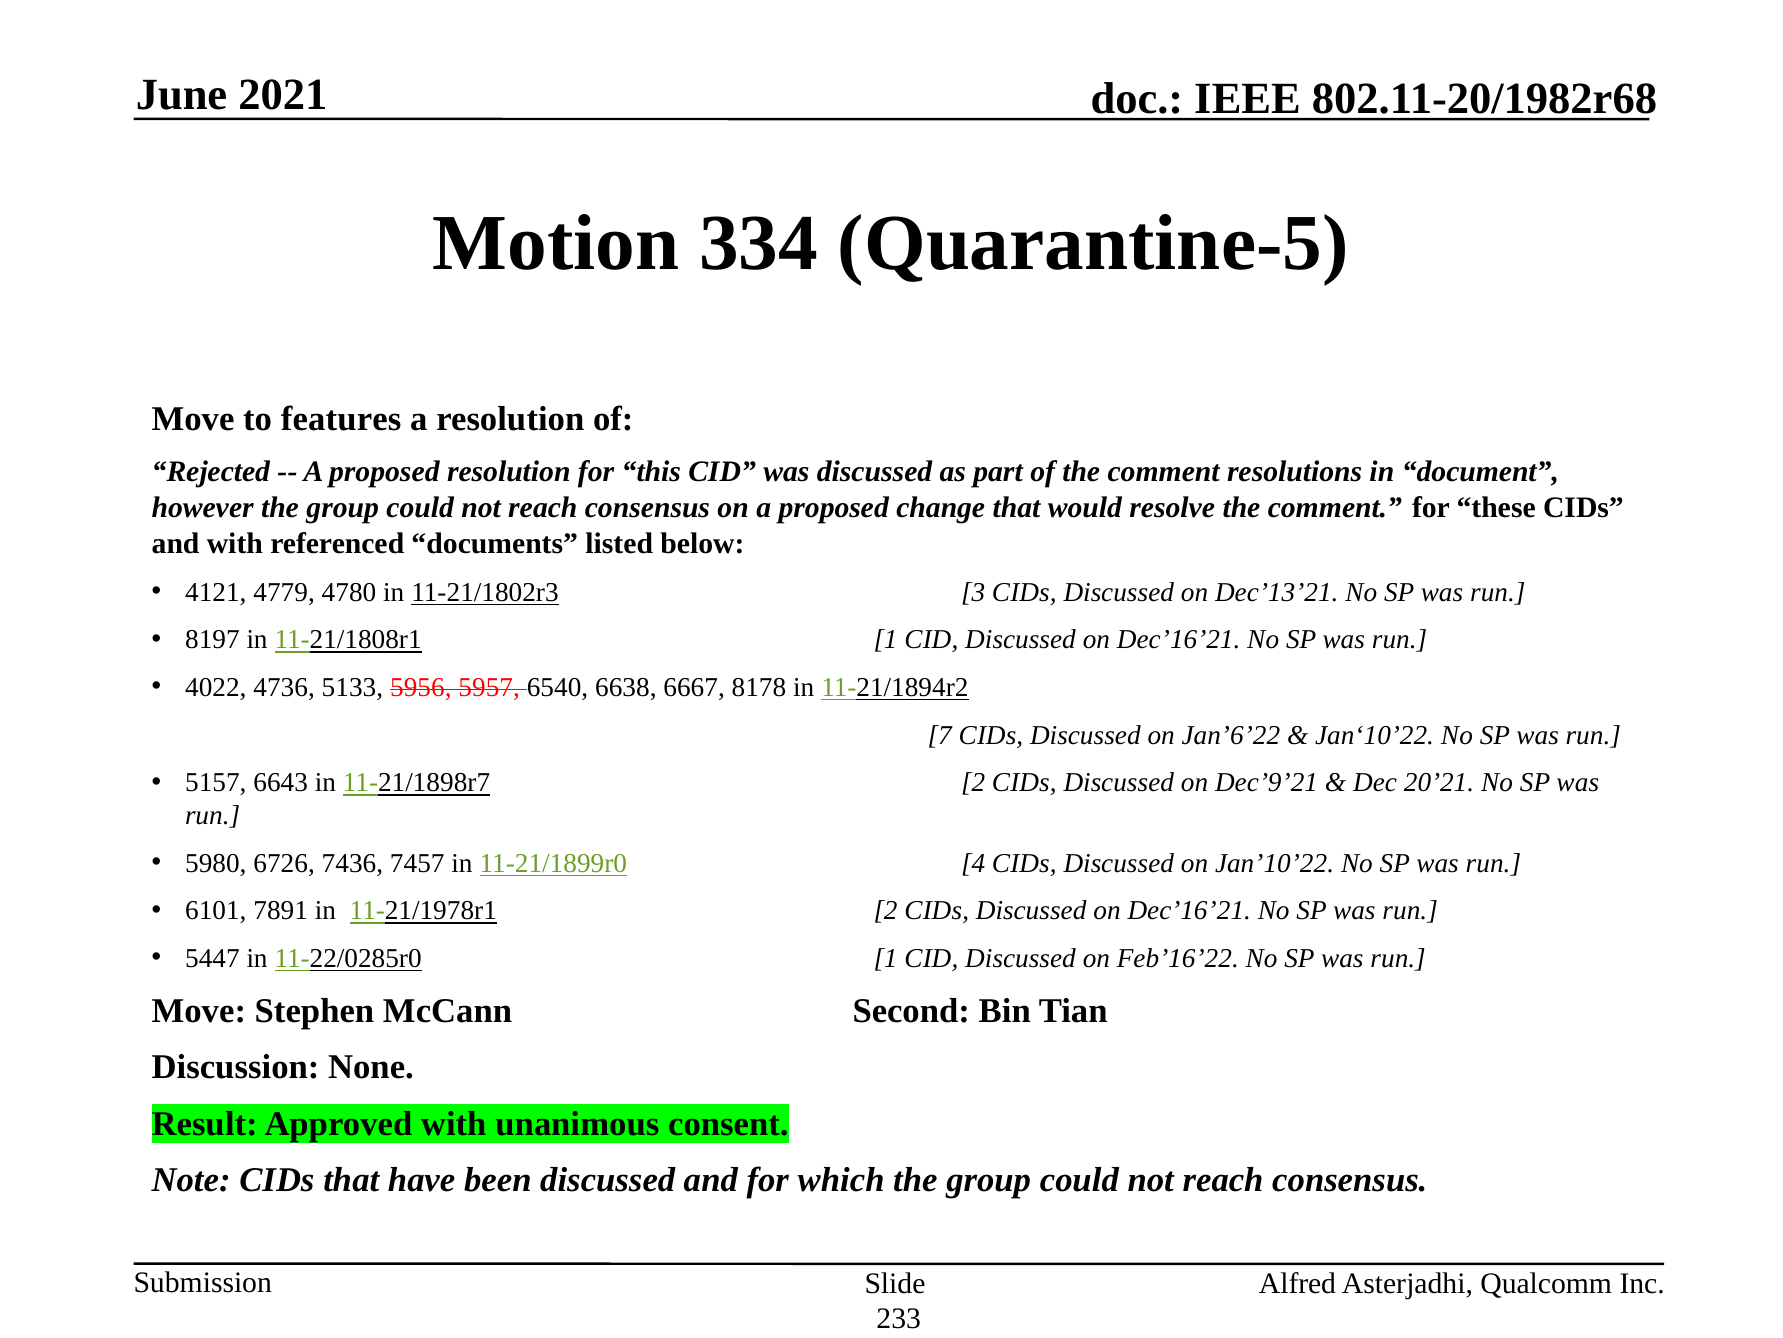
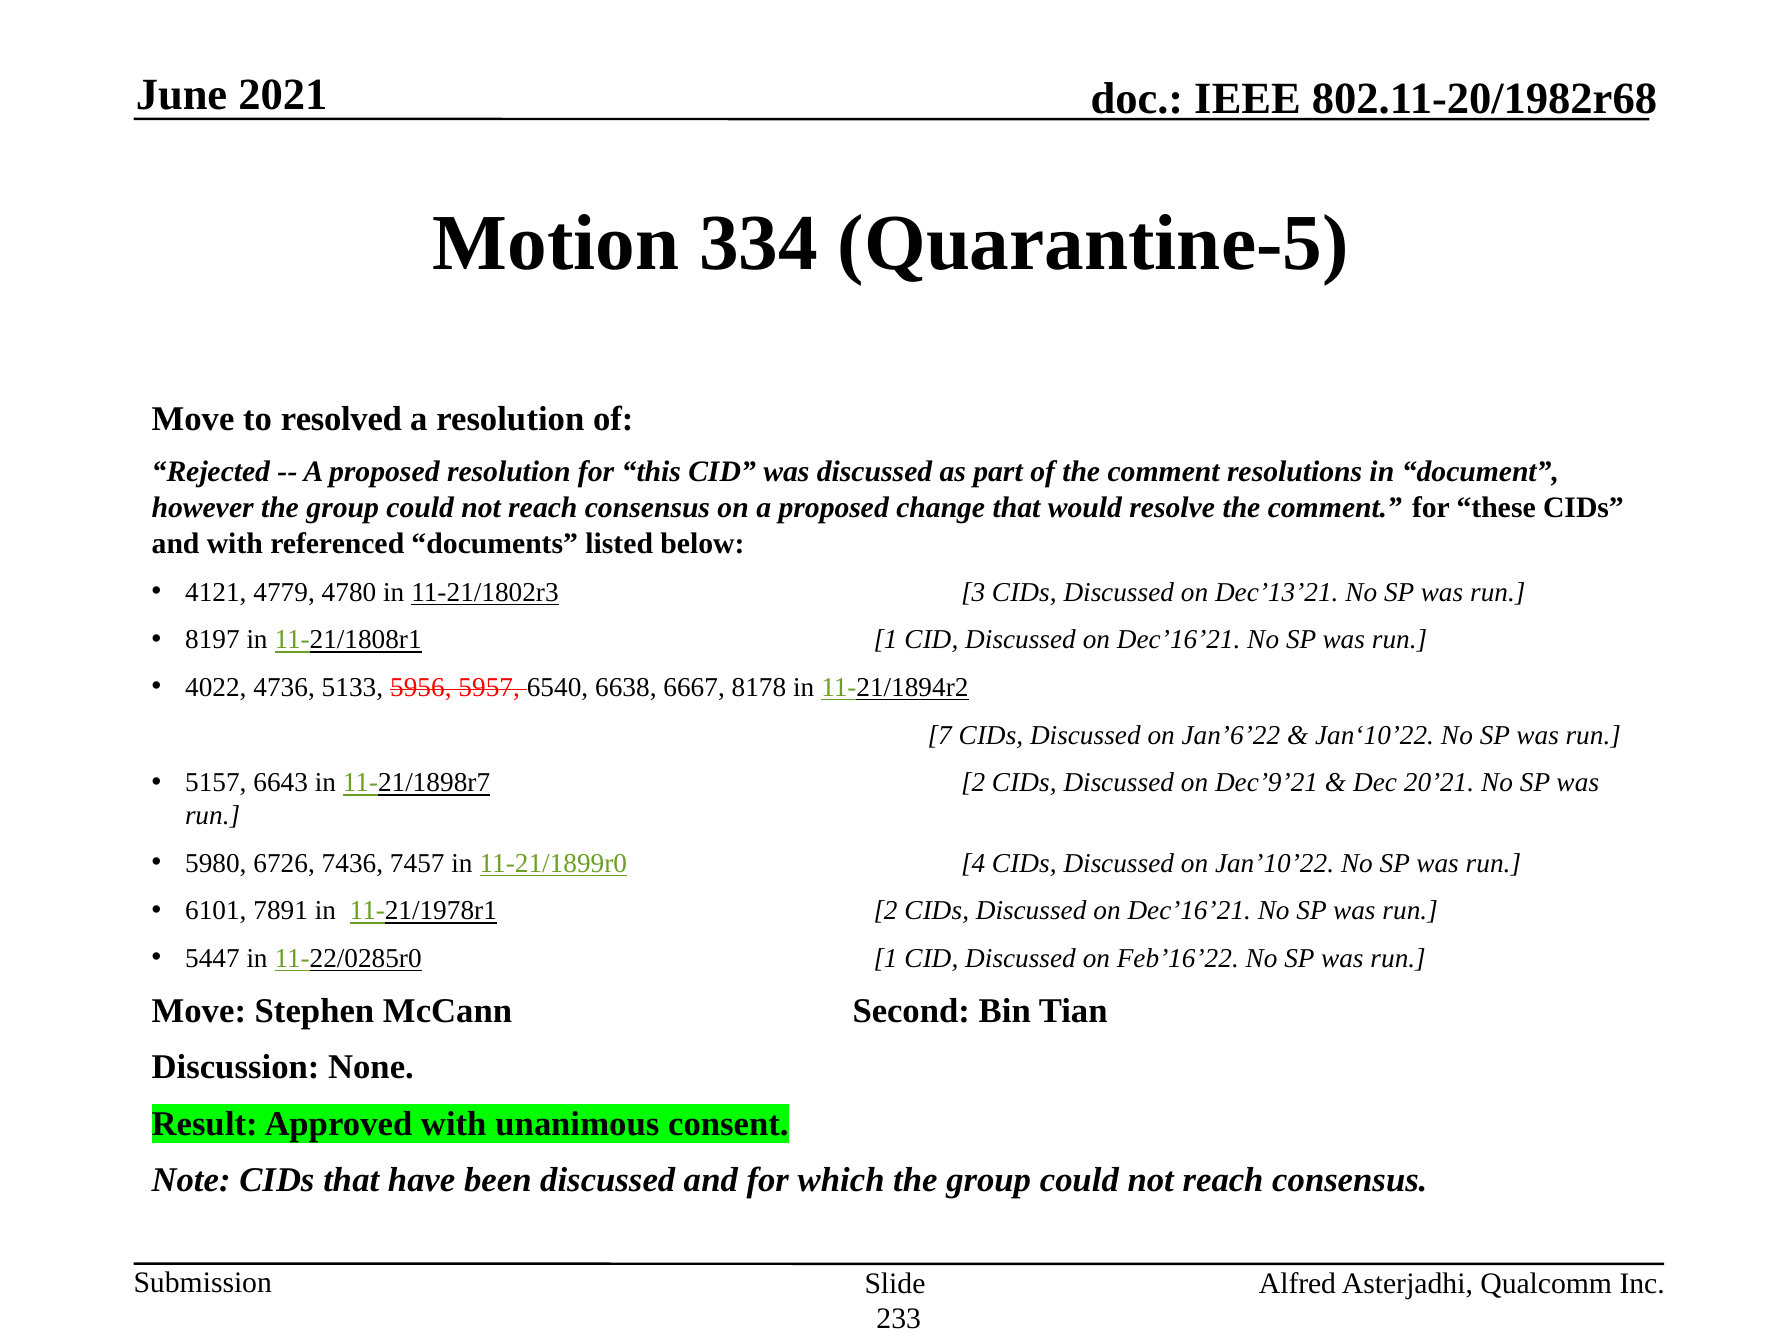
features: features -> resolved (341, 419)
